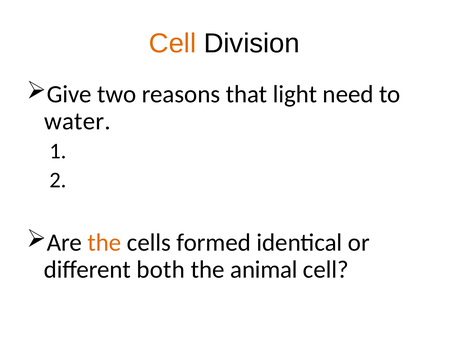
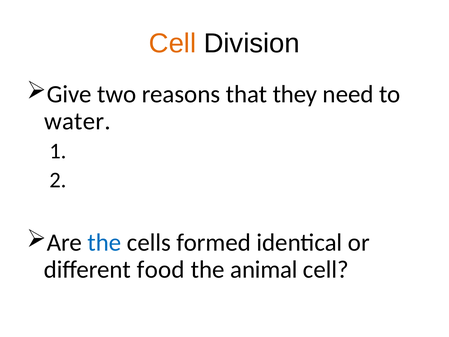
light: light -> they (295, 94)
the colour: orange -> blue (104, 242)
both: both -> food (161, 269)
